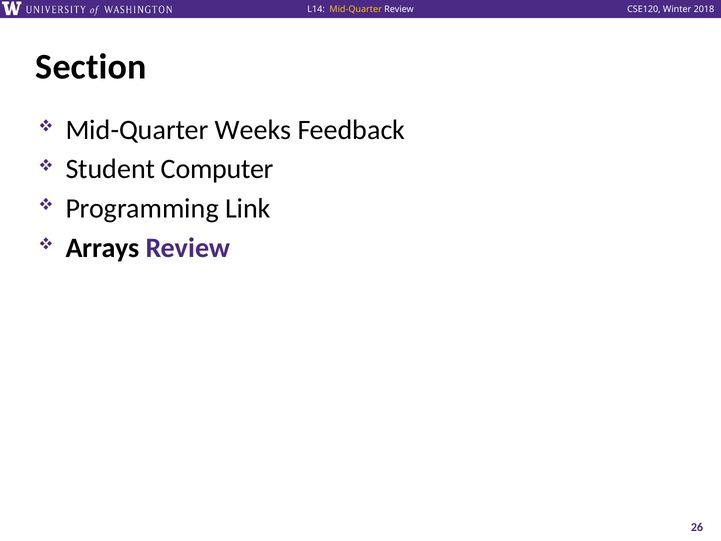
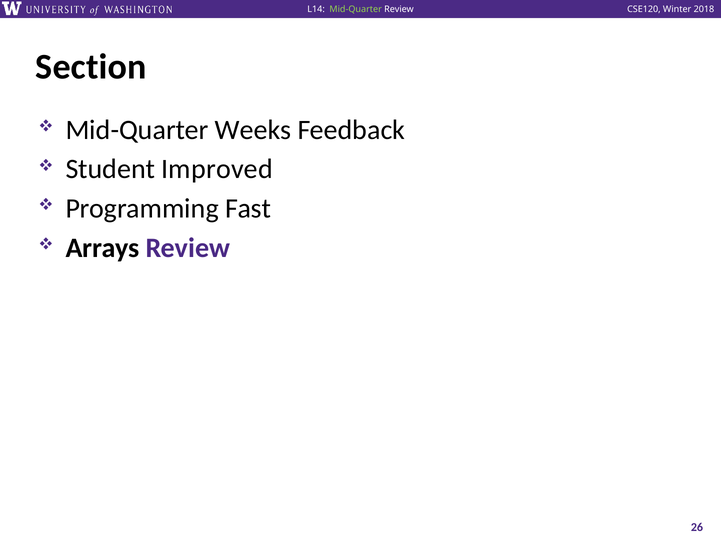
Mid-Quarter colour: yellow -> light green (356, 9)
Computer: Computer -> Improved (217, 169)
Link: Link -> Fast (248, 208)
